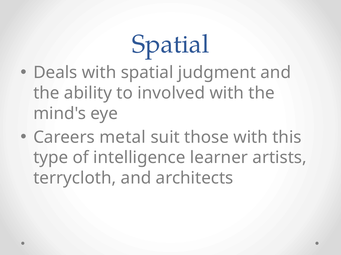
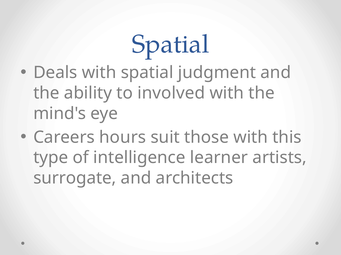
metal: metal -> hours (123, 138)
terrycloth: terrycloth -> surrogate (75, 179)
